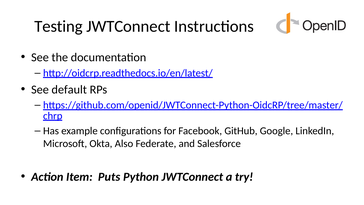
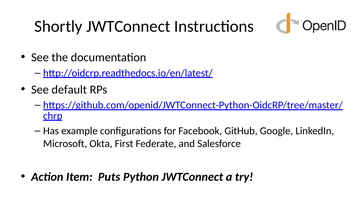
Testing: Testing -> Shortly (58, 26)
Also: Also -> First (124, 143)
